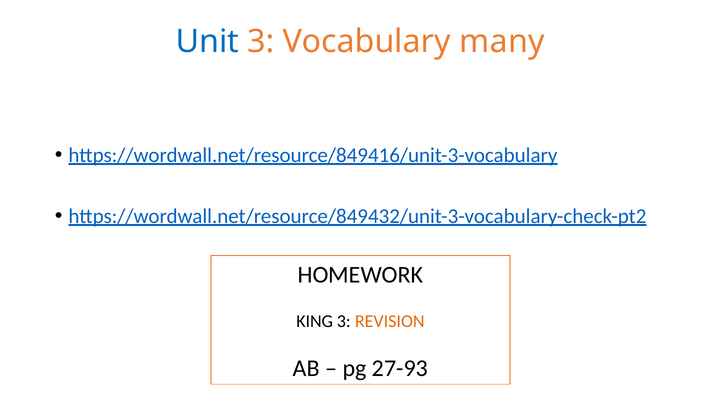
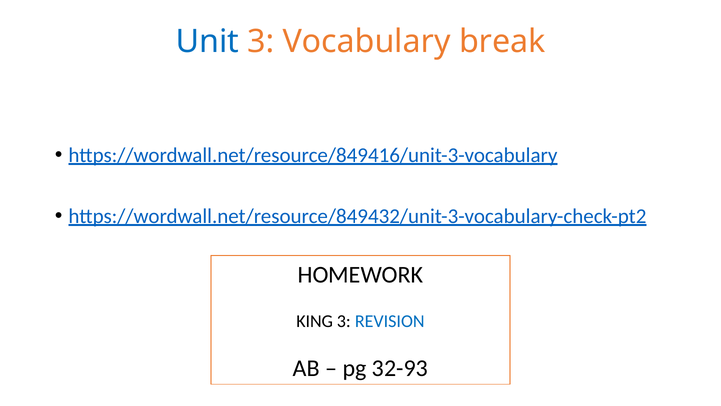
many: many -> break (502, 42)
REVISION colour: orange -> blue (390, 321)
27-93: 27-93 -> 32-93 (400, 368)
